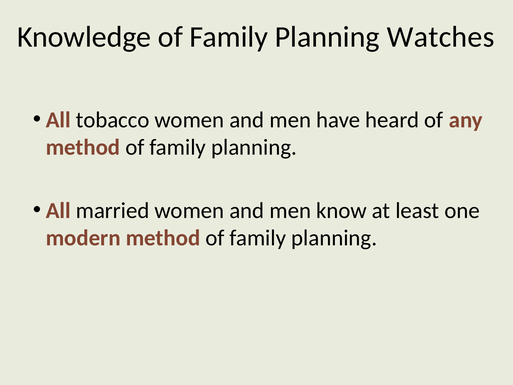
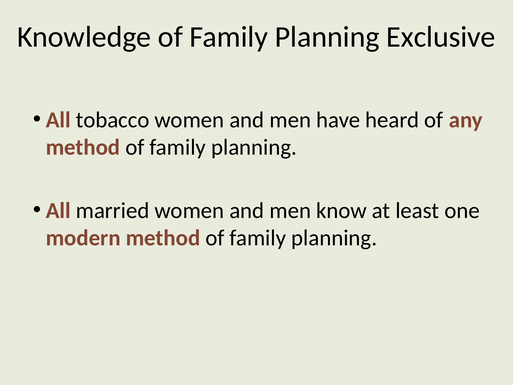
Watches: Watches -> Exclusive (441, 37)
